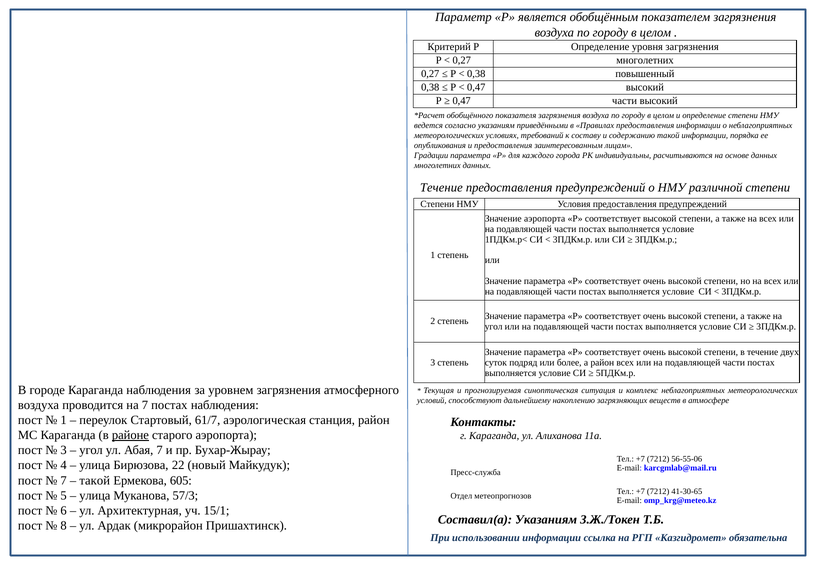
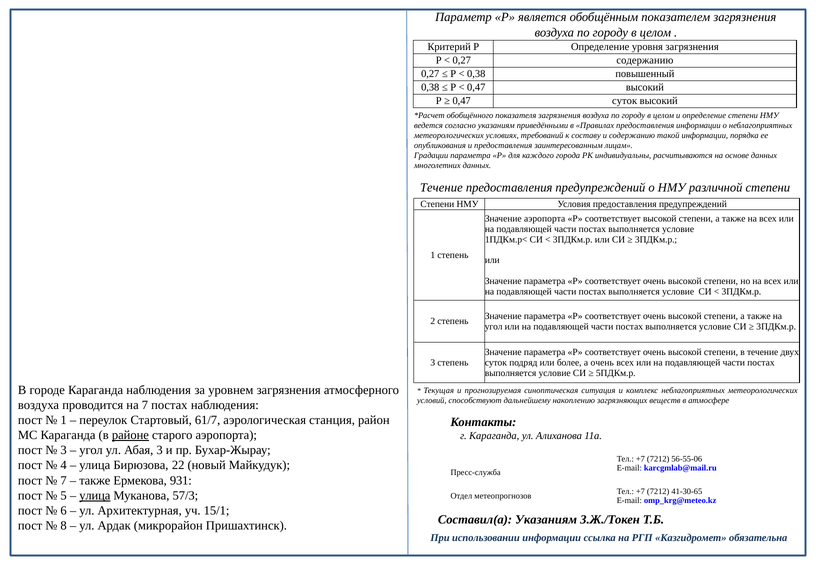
0,27 многолетних: многолетних -> содержанию (645, 60)
0,47 части: части -> суток (625, 101)
а район: район -> очень (602, 363)
Абая 7: 7 -> 3 (160, 450)
такой: такой -> также (95, 480)
605: 605 -> 931 (181, 480)
улица underline: none -> present (95, 495)
